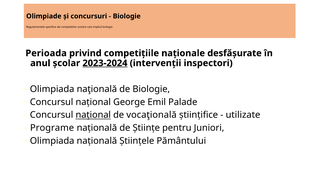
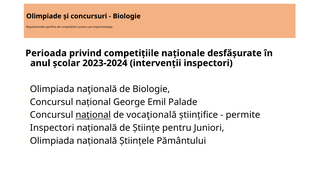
2023-2024 underline: present -> none (105, 63)
utilizate: utilizate -> permite (243, 115)
Programe: Programe -> Inspectori (52, 128)
